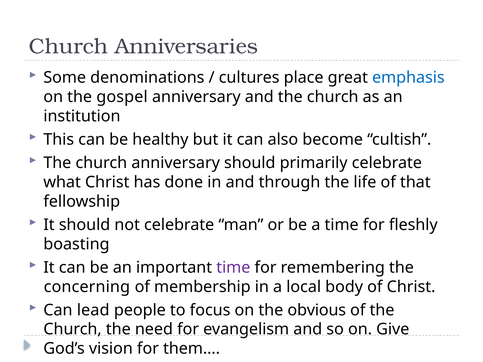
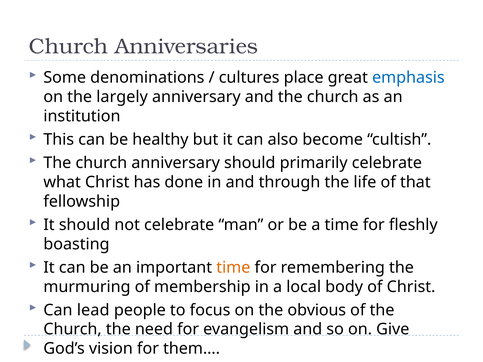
gospel: gospel -> largely (122, 97)
time colour: purple -> orange (233, 268)
concerning: concerning -> murmuring (87, 287)
